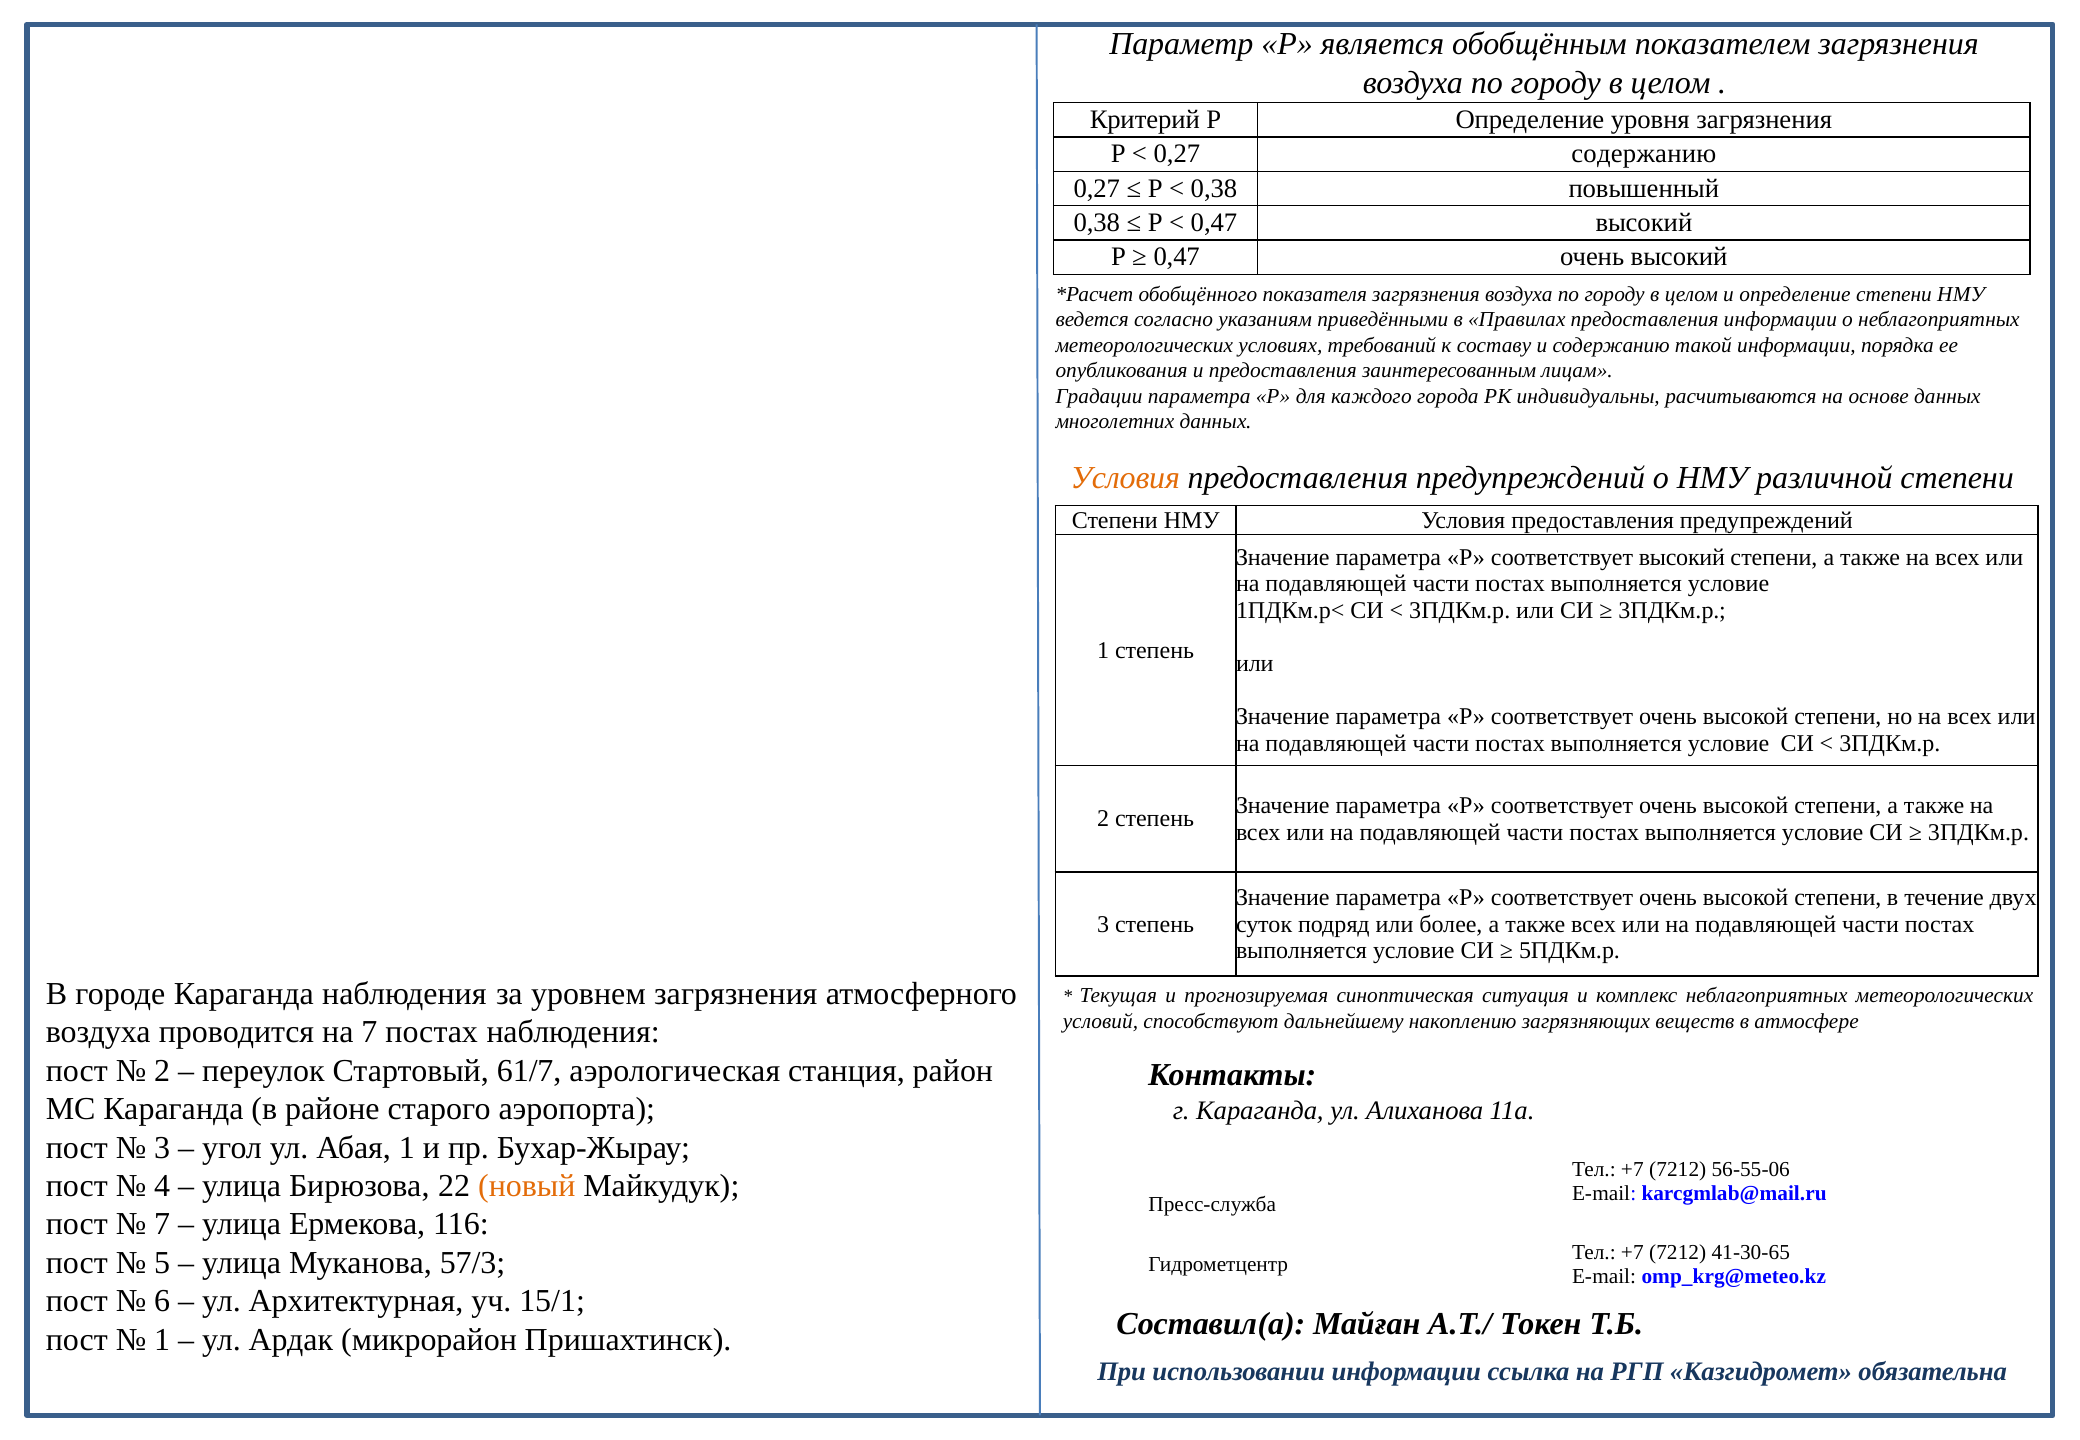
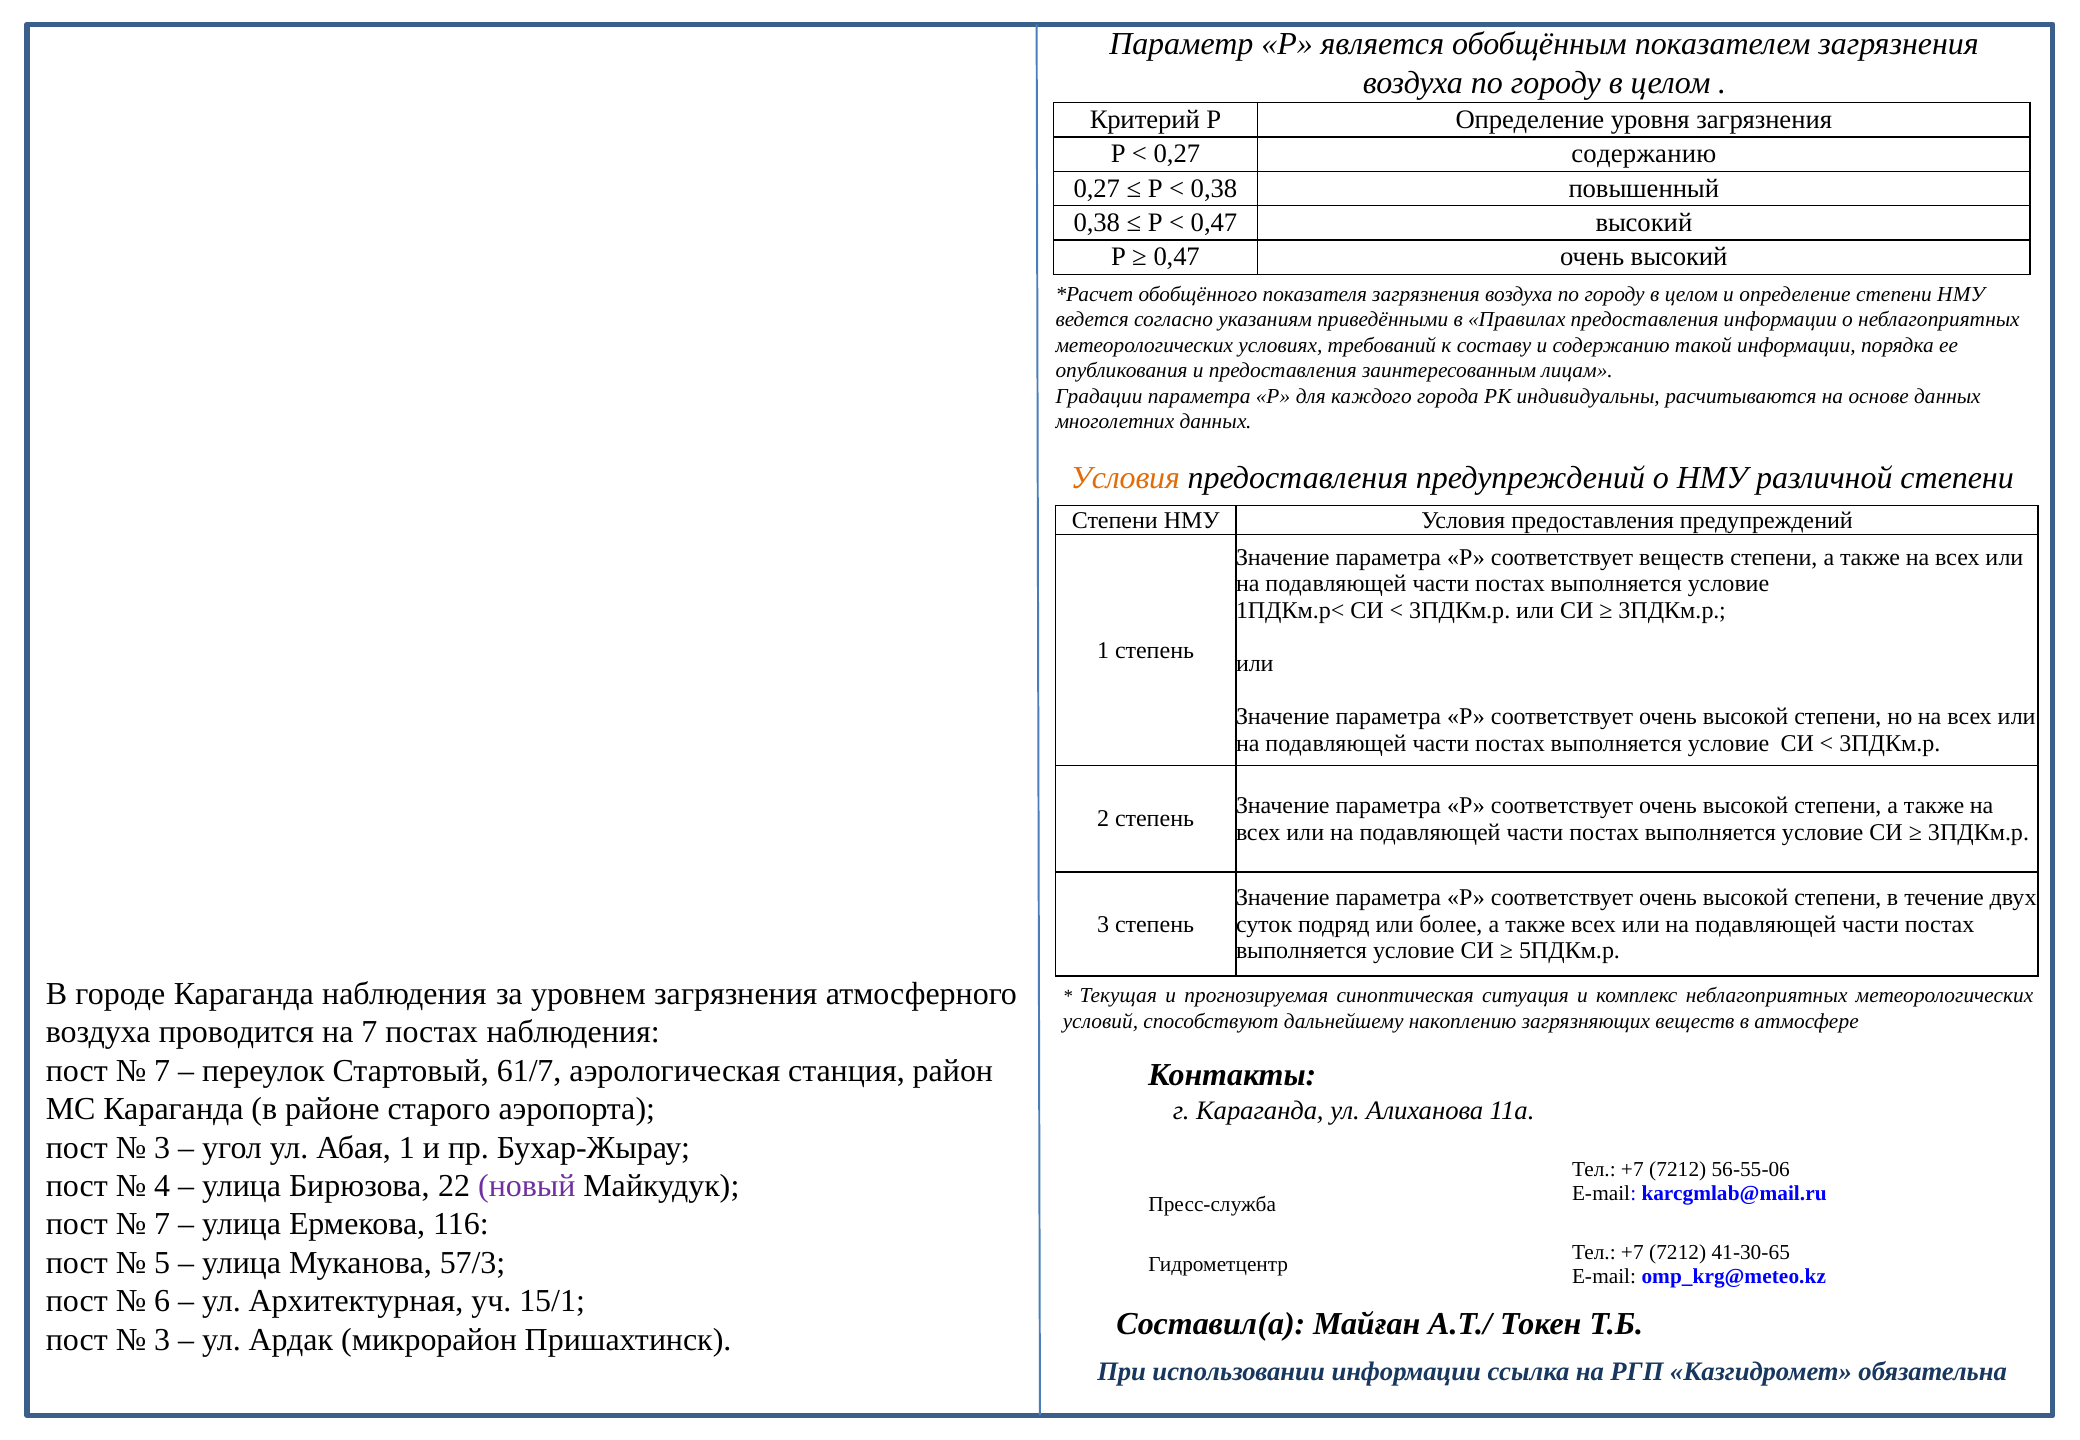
соответствует высокий: высокий -> веществ (1682, 557)
2: 2 -> 7 (162, 1071)
новый colour: orange -> purple (527, 1186)
1: 1 -> 3 (162, 1340)
